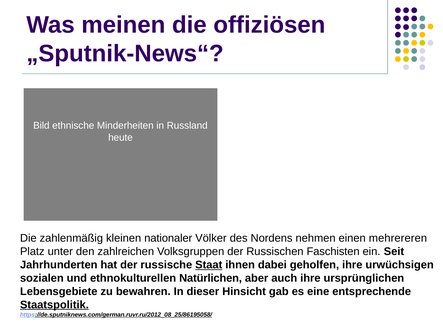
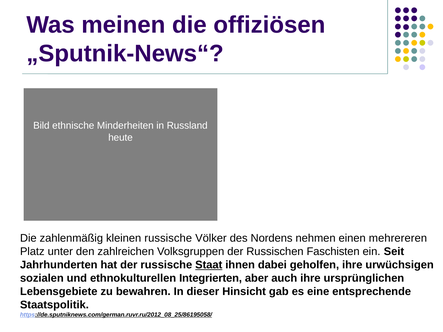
kleinen nationaler: nationaler -> russische (168, 238)
Natürlichen: Natürlichen -> Integrierten (211, 278)
Staatspolitik underline: present -> none (54, 305)
